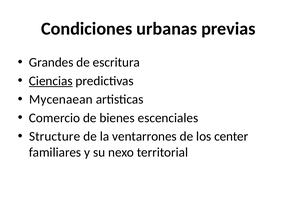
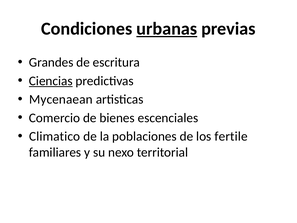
urbanas underline: none -> present (167, 29)
Structure: Structure -> Climatico (55, 136)
ventarrones: ventarrones -> poblaciones (144, 136)
center: center -> fertile (231, 136)
